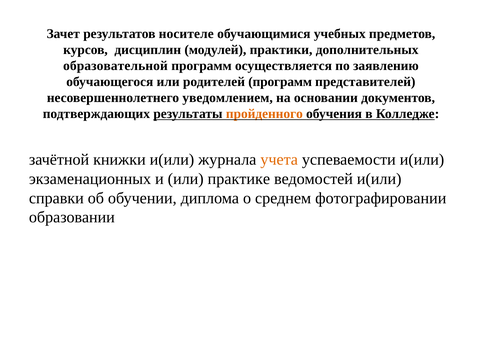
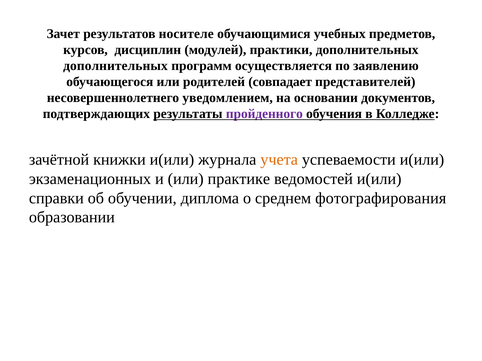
образовательной: образовательной -> дополнительных (115, 66)
родителей программ: программ -> совпадает (280, 82)
пройденного colour: orange -> purple (264, 114)
фотографировании: фотографировании -> фотографирования (381, 198)
